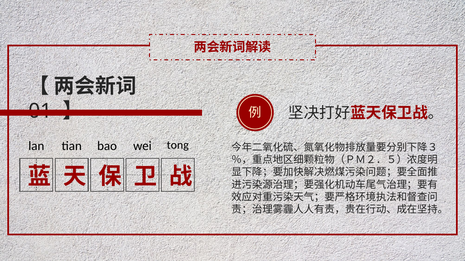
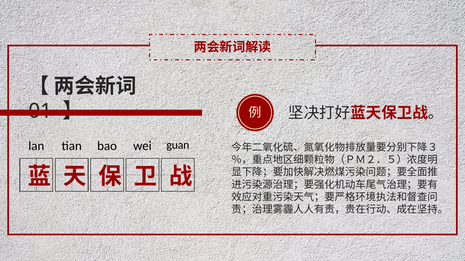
tong: tong -> guan (178, 145)
